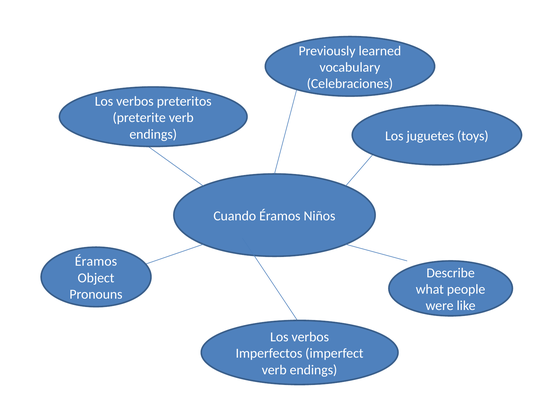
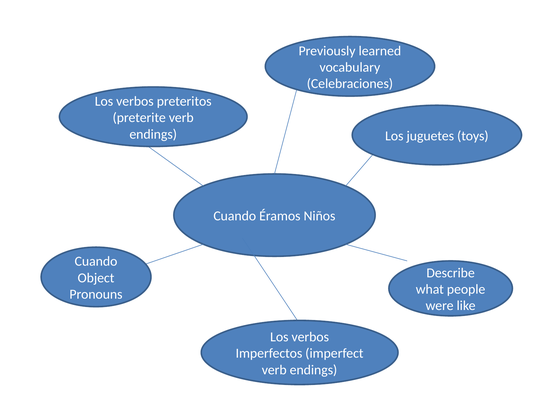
Éramos: Éramos -> Cuando (96, 261)
